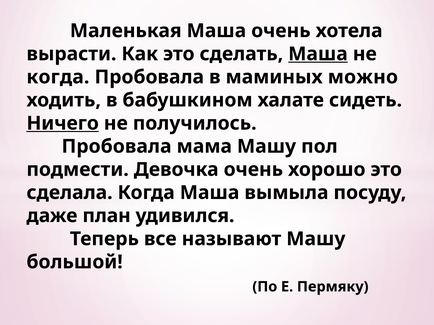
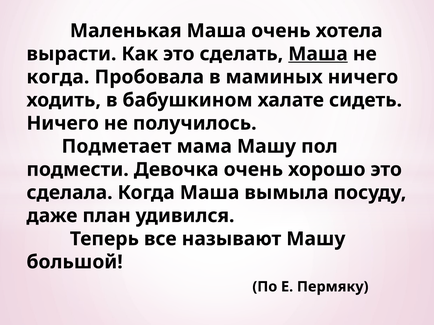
маминых можно: можно -> ничего (363, 77)
Ничего underline: present -> none (63, 123)
Пробовала: Пробовала -> Подметает (117, 147)
